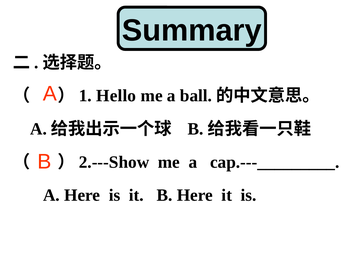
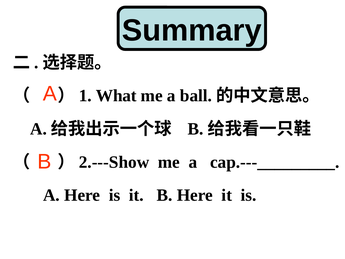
Hello: Hello -> What (116, 96)
